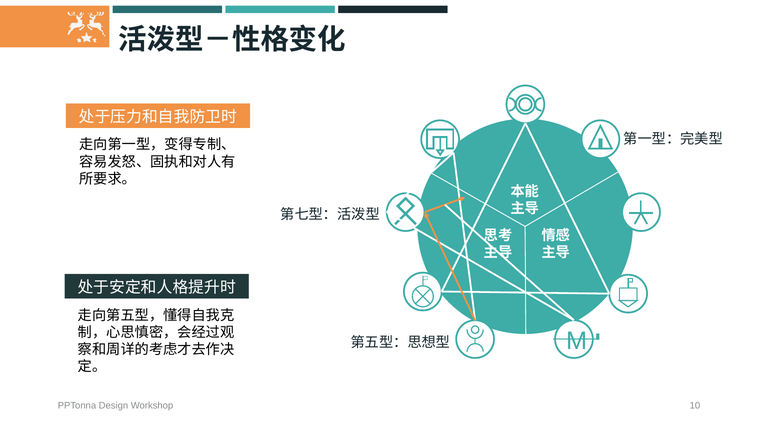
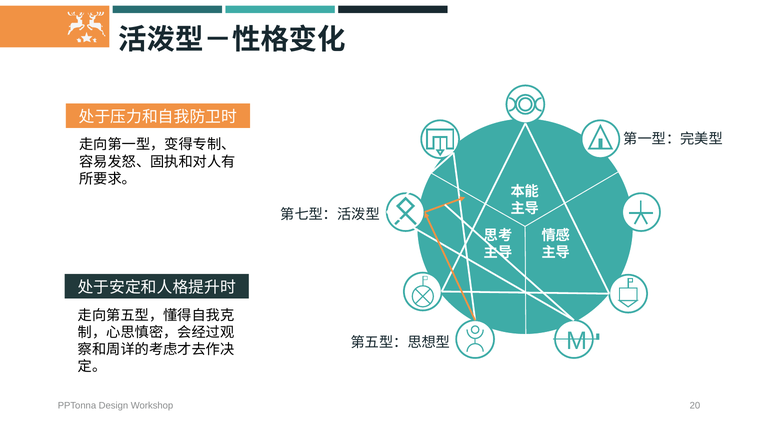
10: 10 -> 20 (695, 406)
